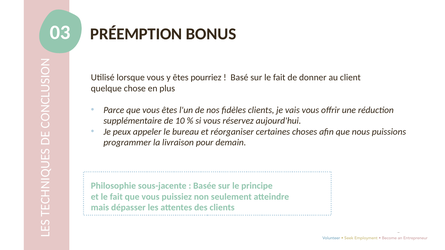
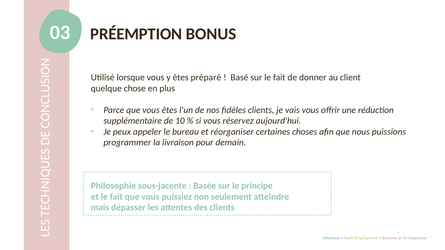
pourriez: pourriez -> préparé (206, 78)
